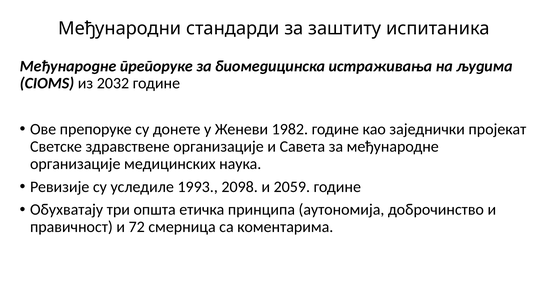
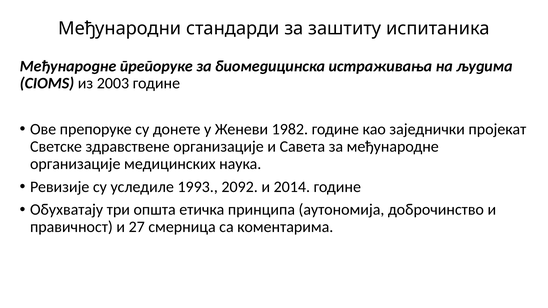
2032: 2032 -> 2003 (113, 83)
2098: 2098 -> 2092 (240, 187)
2059: 2059 -> 2014 (292, 187)
72: 72 -> 27 (137, 227)
